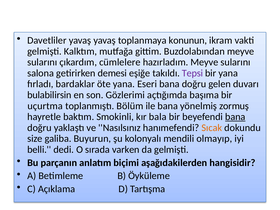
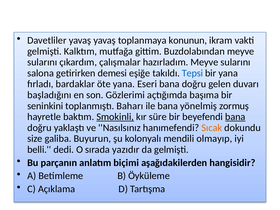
cümlelere: cümlelere -> çalışmalar (120, 62)
Tepsi colour: purple -> blue (193, 73)
bulabilirsin: bulabilirsin -> başladığını (49, 95)
uçurtma: uçurtma -> seninkini (45, 106)
Bölüm: Bölüm -> Baharı (130, 106)
Smokinli underline: none -> present (115, 117)
bala: bala -> süre (158, 117)
varken: varken -> yazıdır (126, 150)
